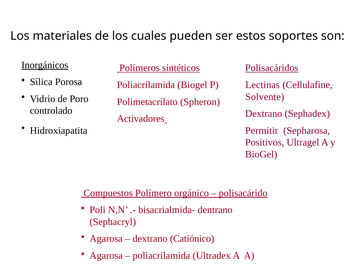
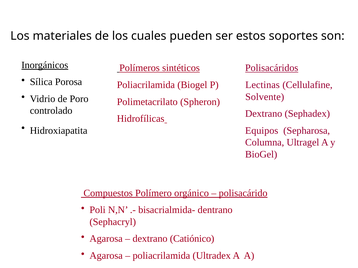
Activadores: Activadores -> Hidrofílicas (141, 119)
Permitir: Permitir -> Equipos (262, 131)
Positivos: Positivos -> Columna (265, 143)
